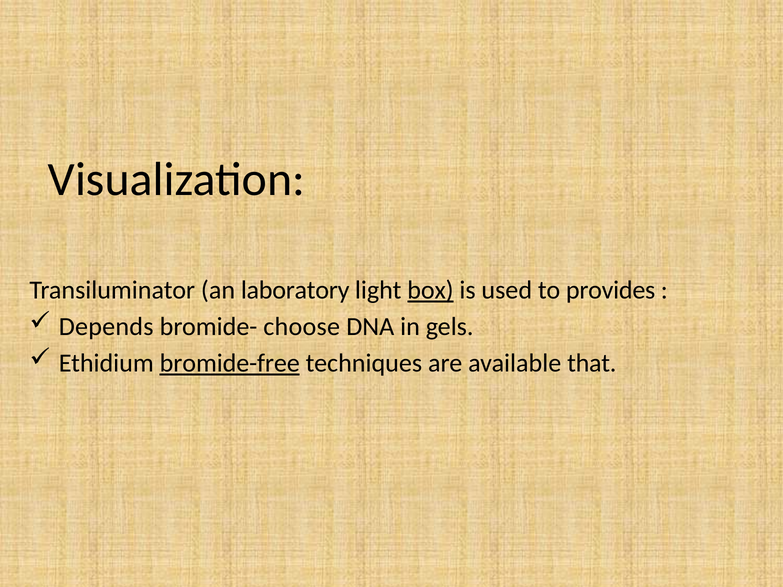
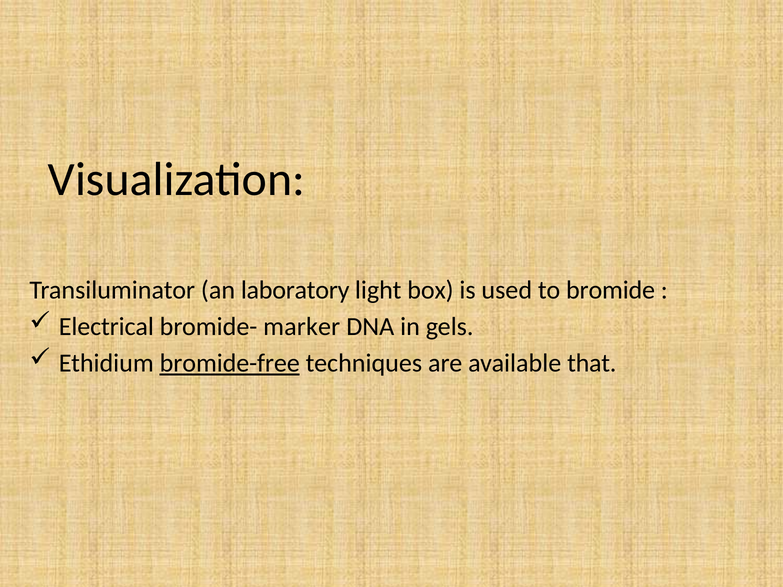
box underline: present -> none (430, 290)
provides: provides -> bromide (611, 290)
Depends: Depends -> Electrical (106, 327)
choose: choose -> marker (302, 327)
